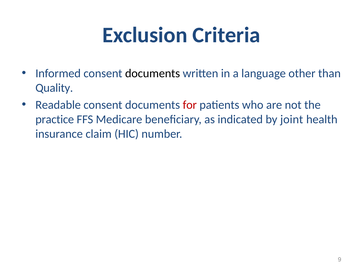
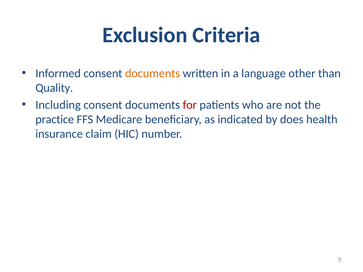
documents colour: black -> orange (153, 73)
Readable: Readable -> Including (58, 105)
joint: joint -> does (292, 119)
